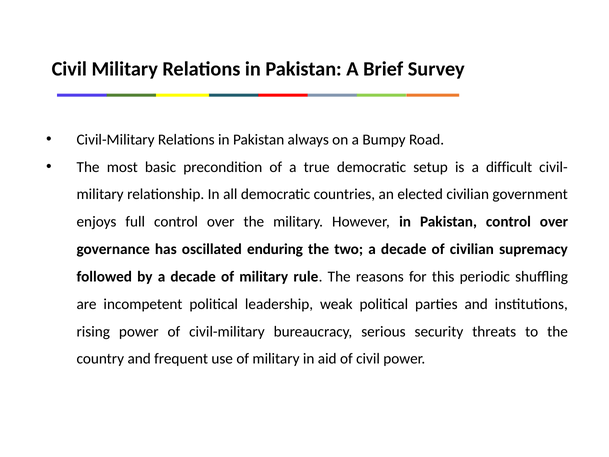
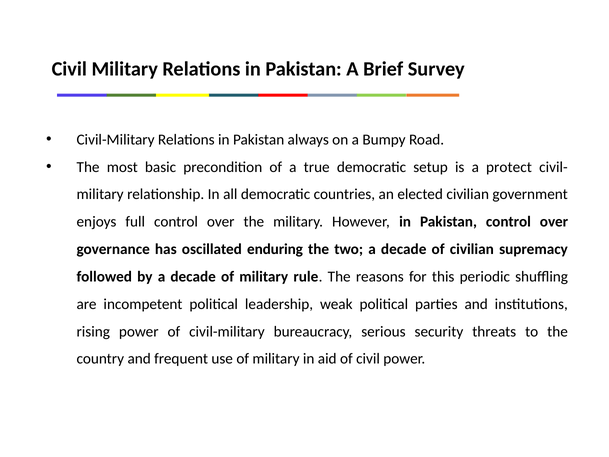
difficult: difficult -> protect (509, 167)
